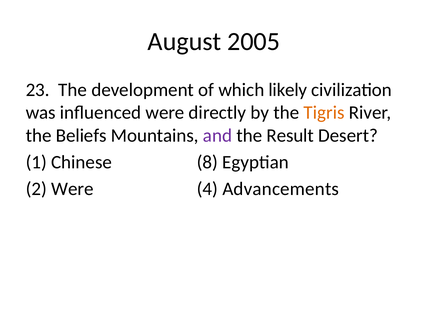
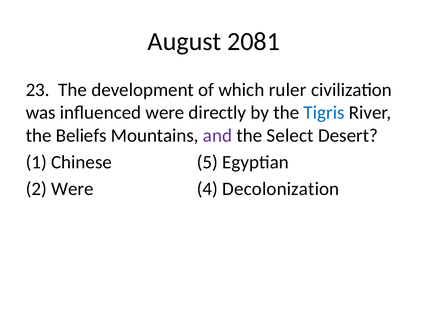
2005: 2005 -> 2081 (254, 41)
likely: likely -> ruler (288, 90)
Tigris colour: orange -> blue (324, 113)
Result: Result -> Select (290, 135)
8: 8 -> 5 (207, 162)
Advancements: Advancements -> Decolonization (281, 189)
